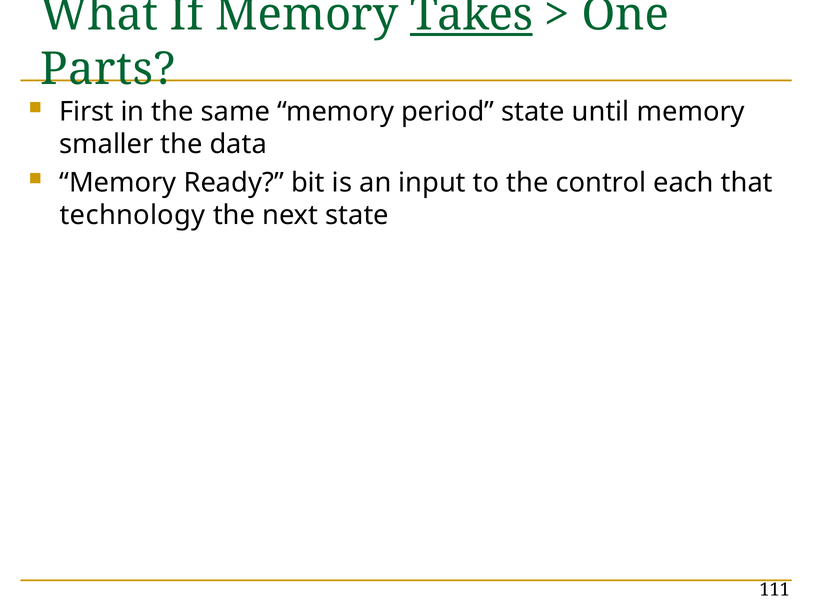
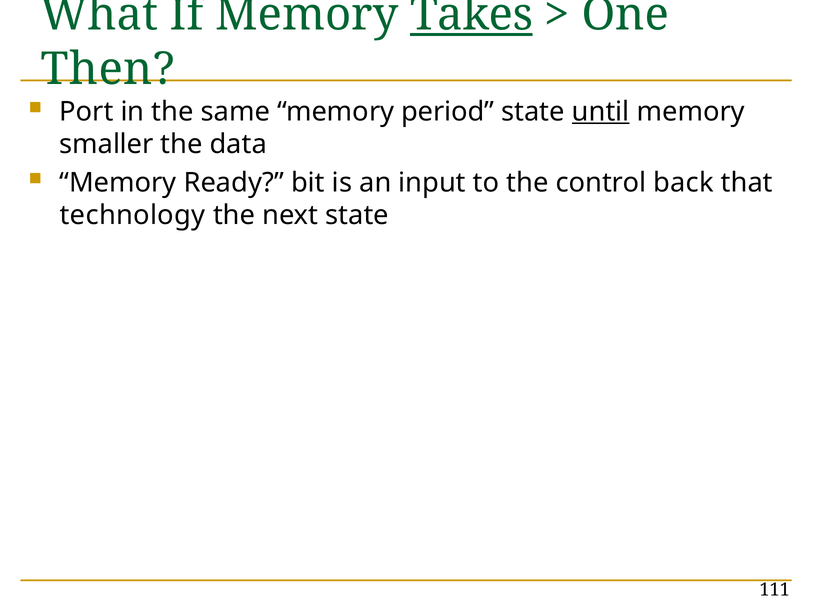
Parts: Parts -> Then (108, 69)
First: First -> Port (86, 112)
until underline: none -> present (601, 112)
each: each -> back (683, 183)
